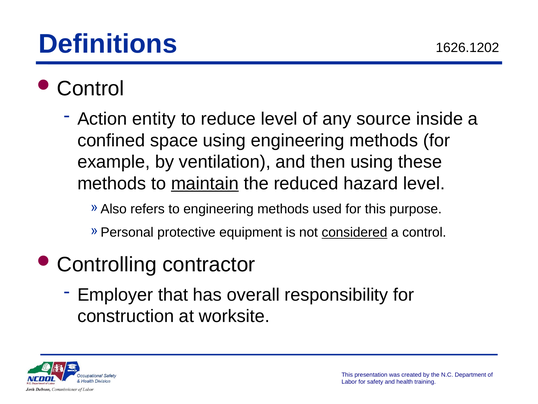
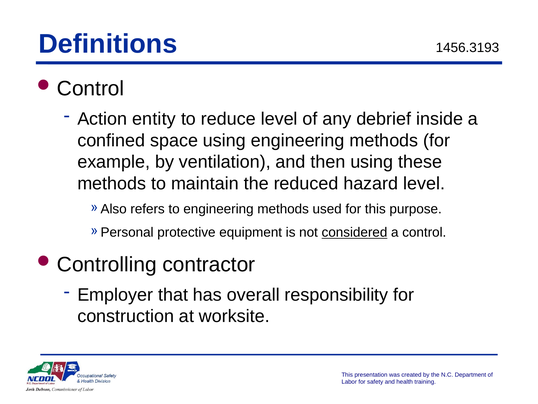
1626.1202: 1626.1202 -> 1456.3193 (467, 47)
source: source -> debrief (384, 119)
maintain underline: present -> none (205, 183)
